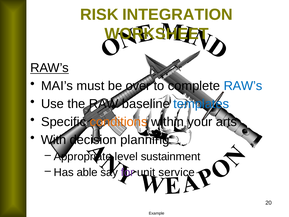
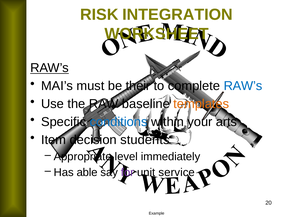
over: over -> their (138, 86)
templates colour: blue -> orange (201, 104)
conditions colour: orange -> blue (119, 122)
With: With -> Item (54, 140)
planning: planning -> students (145, 140)
sustainment: sustainment -> immediately (171, 156)
